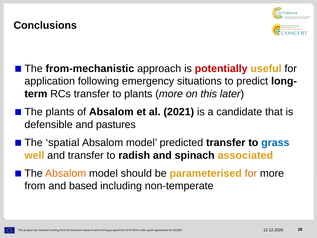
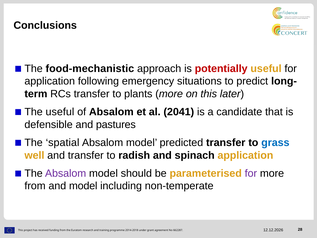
from-mechanistic: from-mechanistic -> food-mechanistic (90, 68)
The plants: plants -> useful (60, 112)
2021: 2021 -> 2041 (179, 112)
spinach associated: associated -> application (245, 155)
Absalom colour: orange -> purple (66, 173)
for colour: orange -> purple (251, 173)
and based: based -> model (83, 186)
